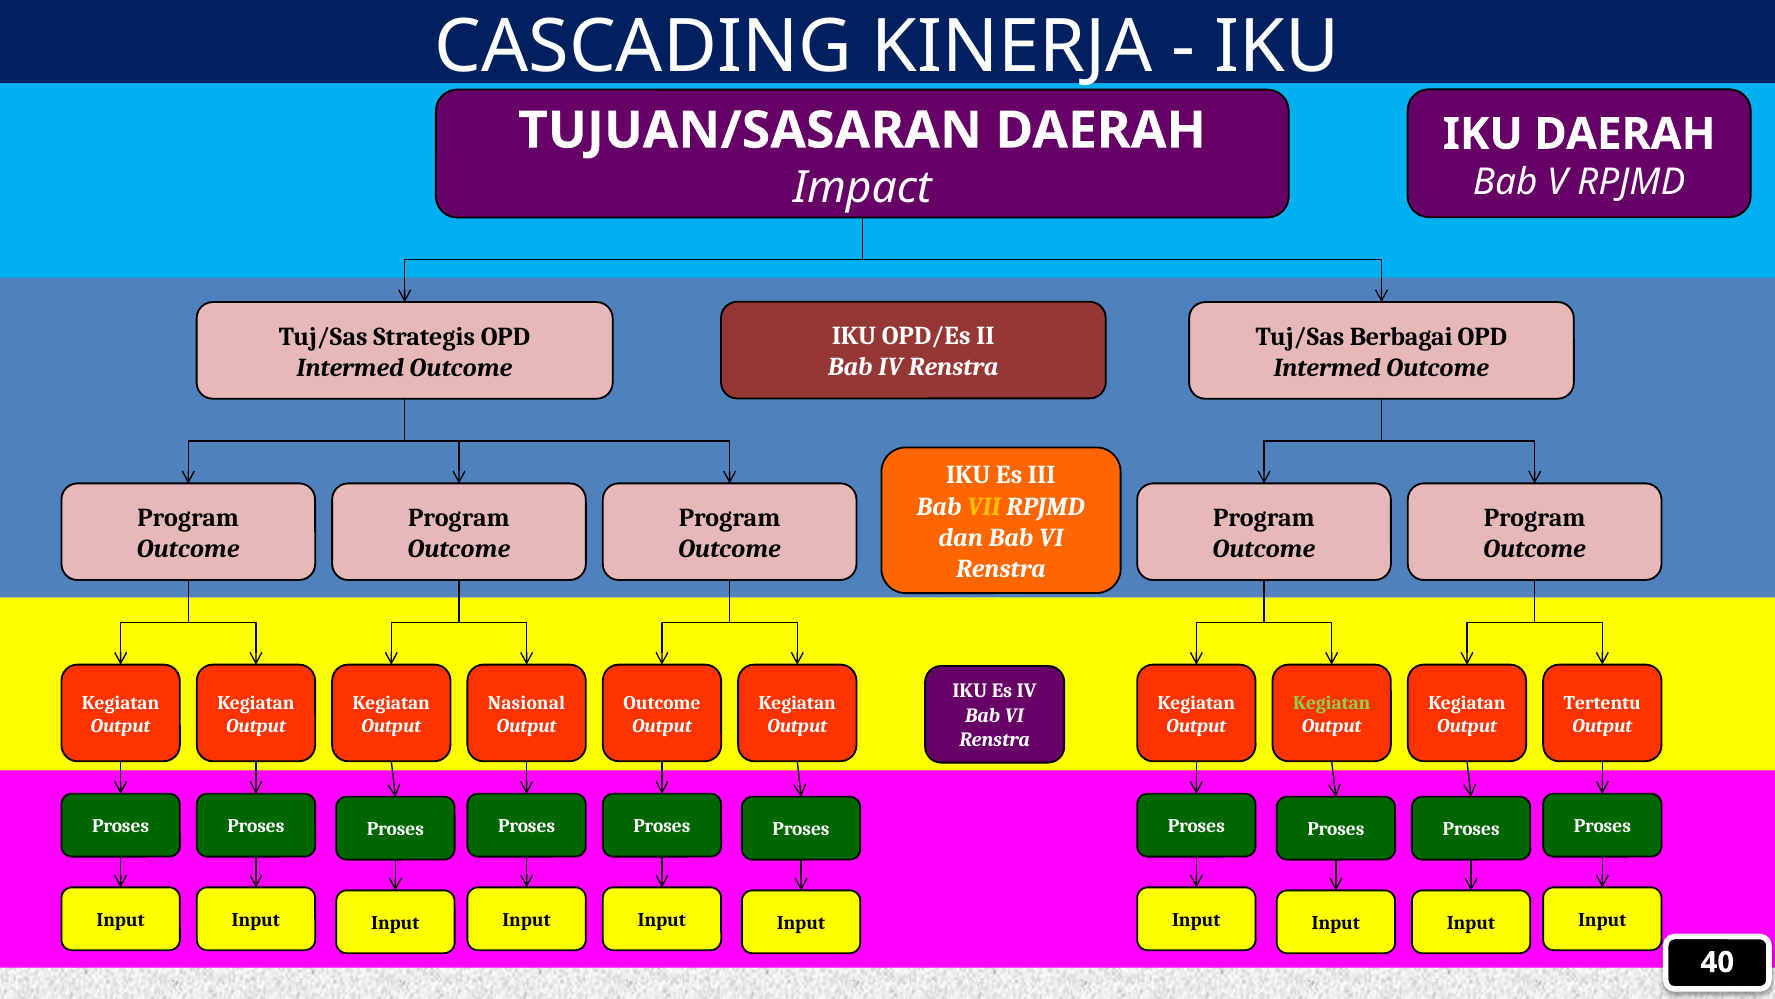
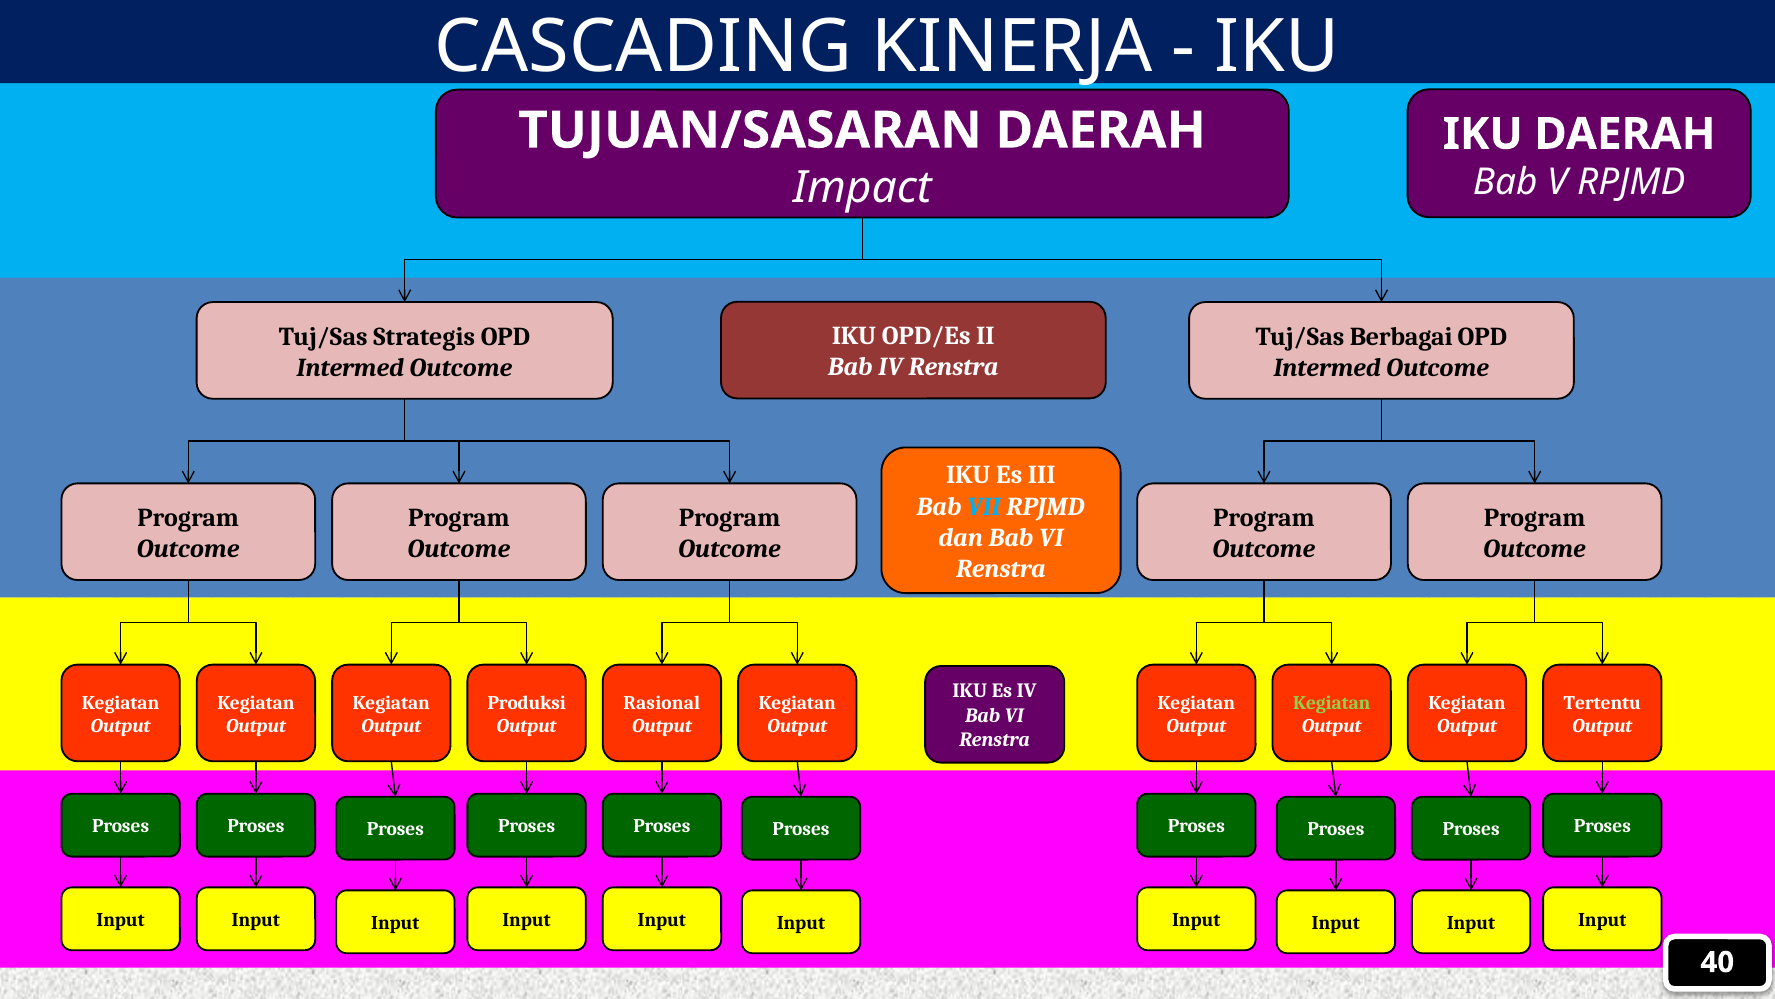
VII colour: yellow -> light blue (984, 506)
Nasional: Nasional -> Produksi (527, 702)
Outcome: Outcome -> Rasional (662, 702)
